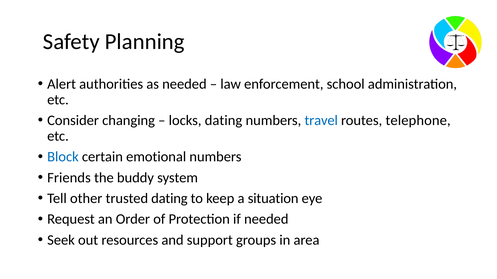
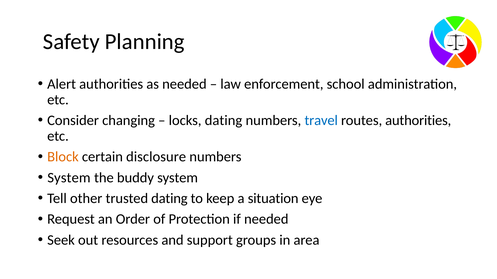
routes telephone: telephone -> authorities (418, 121)
Block colour: blue -> orange (63, 157)
emotional: emotional -> disclosure (156, 157)
Friends: Friends -> System (69, 178)
